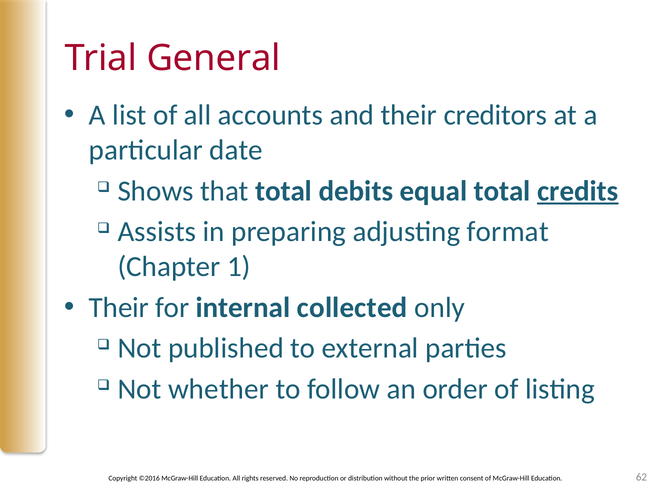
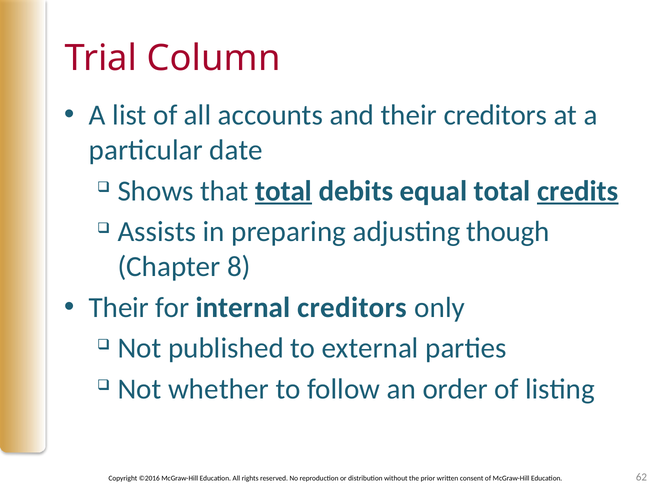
General: General -> Column (214, 58)
total underline: none -> present (284, 191)
format: format -> though (508, 232)
1: 1 -> 8 (239, 267)
internal collected: collected -> creditors (352, 308)
